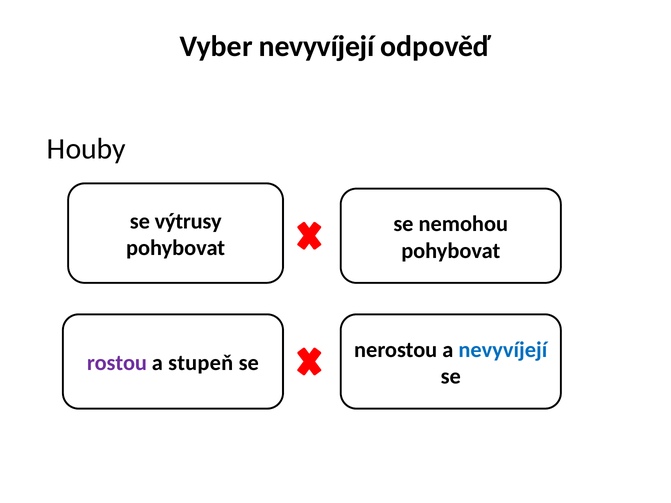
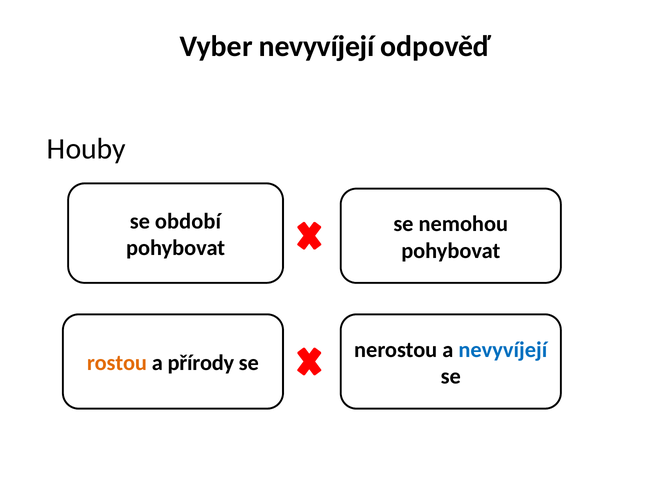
výtrusy: výtrusy -> období (188, 221)
rostou colour: purple -> orange (117, 363)
stupeň: stupeň -> přírody (201, 363)
